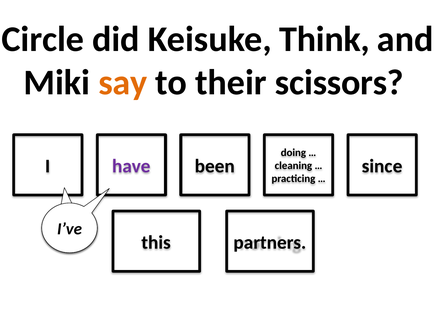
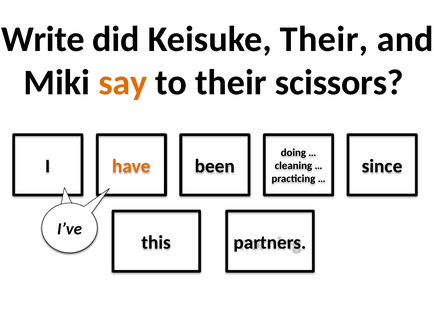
Circle: Circle -> Write (43, 39)
Keisuke Think: Think -> Their (324, 39)
have colour: purple -> orange (131, 166)
